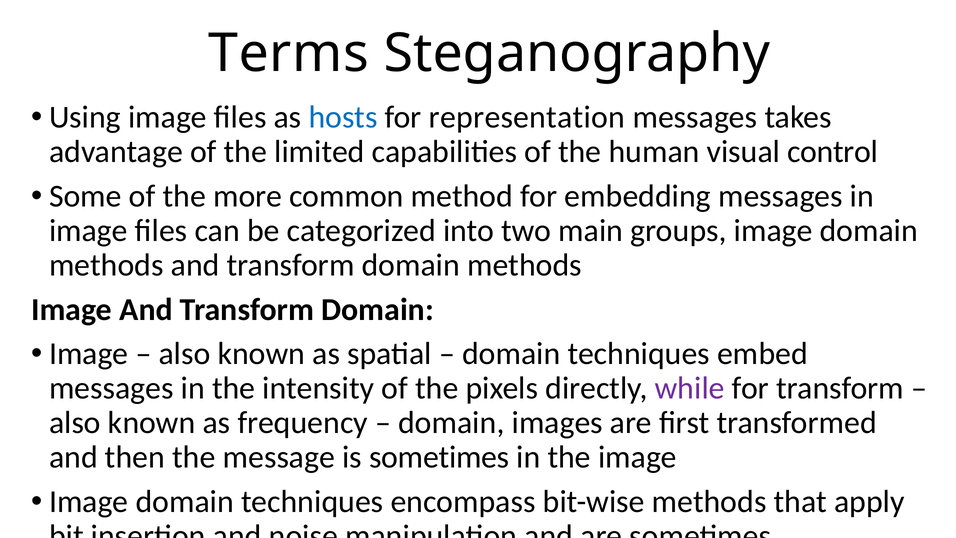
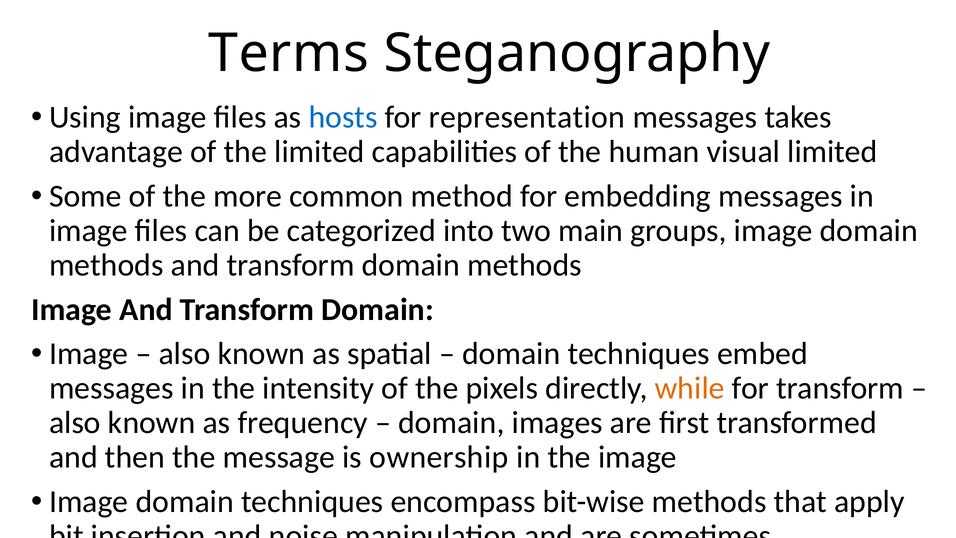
visual control: control -> limited (832, 152)
while colour: purple -> orange (690, 388)
is sometimes: sometimes -> ownership (439, 457)
